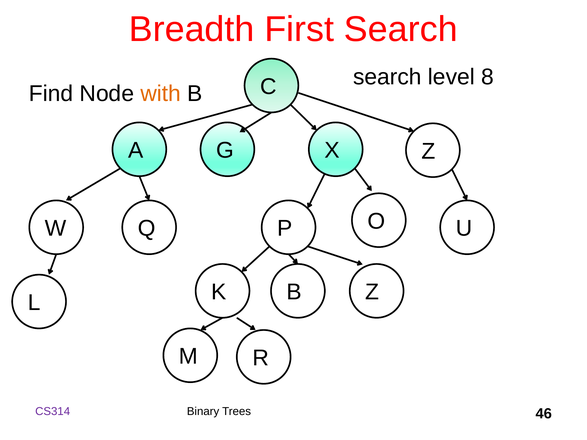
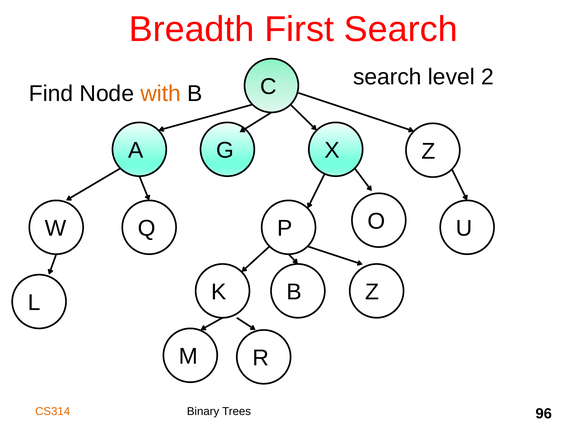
8: 8 -> 2 (487, 77)
CS314 colour: purple -> orange (53, 412)
46: 46 -> 96 (544, 414)
